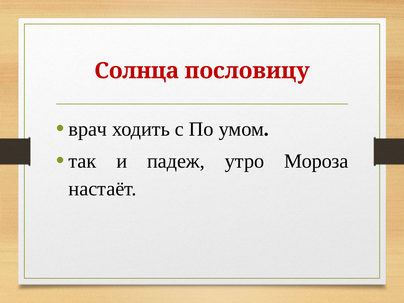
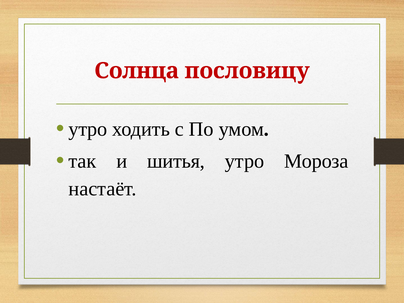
врач: врач -> утро (88, 129)
падеж: падеж -> шитья (176, 161)
